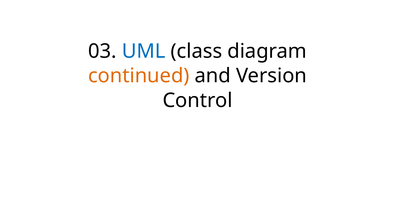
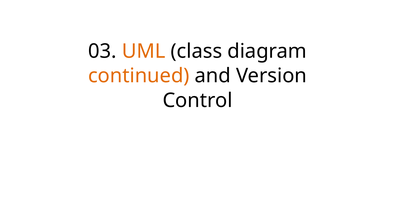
UML colour: blue -> orange (144, 51)
